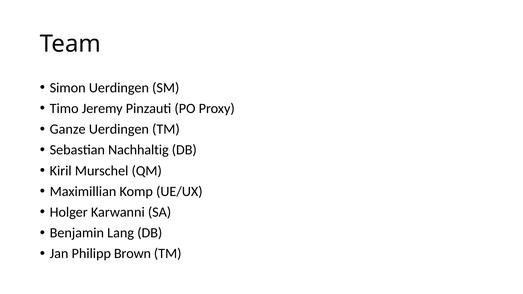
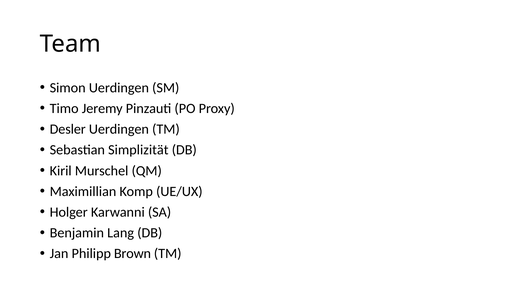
Ganze: Ganze -> Desler (68, 129)
Nachhaltig: Nachhaltig -> Simplizität (138, 150)
